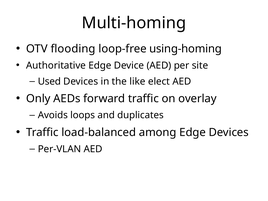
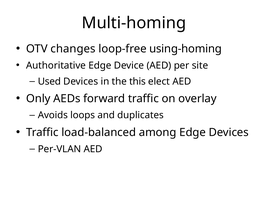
flooding: flooding -> changes (73, 49)
like: like -> this (138, 81)
